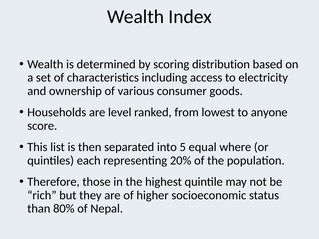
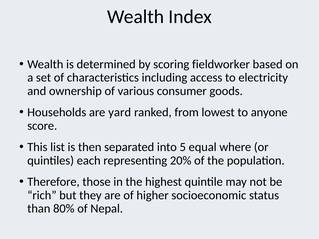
distribution: distribution -> fieldworker (221, 64)
level: level -> yard (120, 112)
